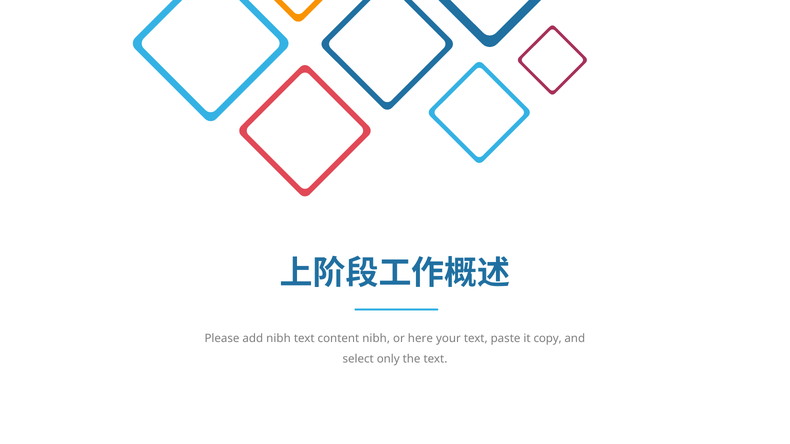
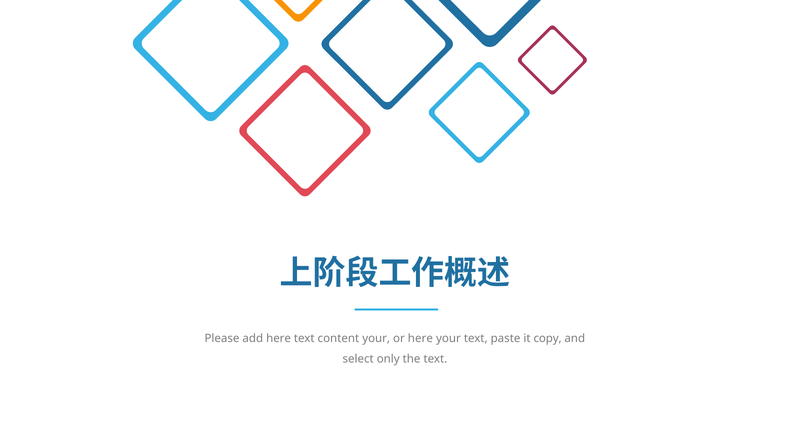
add nibh: nibh -> here (279, 339)
content nibh: nibh -> your (376, 339)
